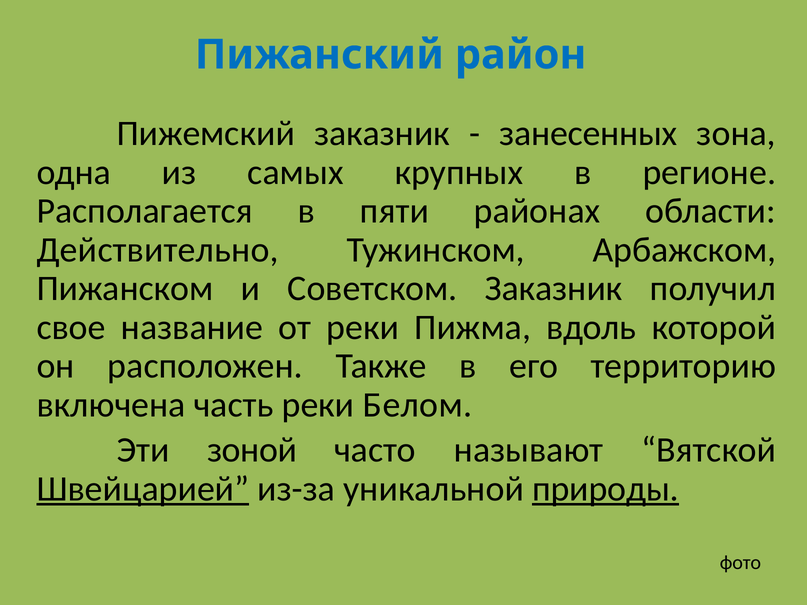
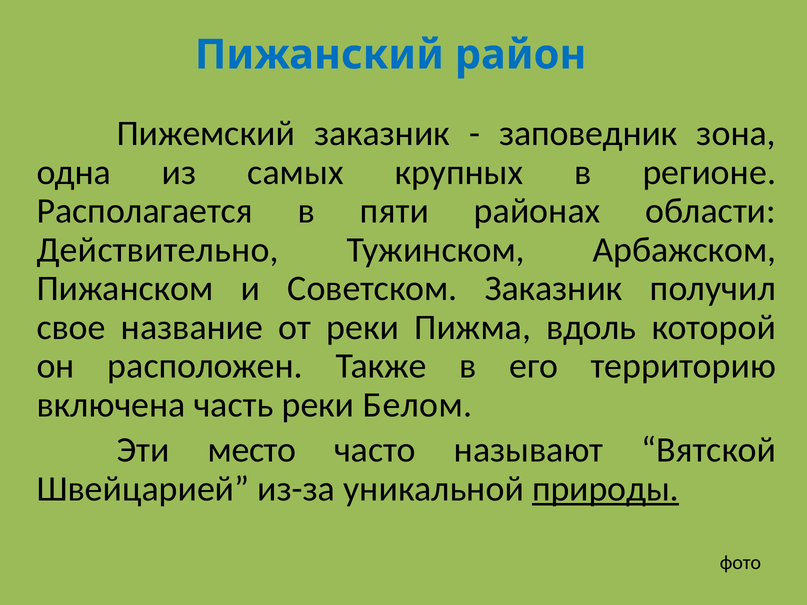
занесенных: занесенных -> заповедник (588, 134)
зоной: зоной -> место (252, 450)
Швейцарией underline: present -> none (143, 489)
